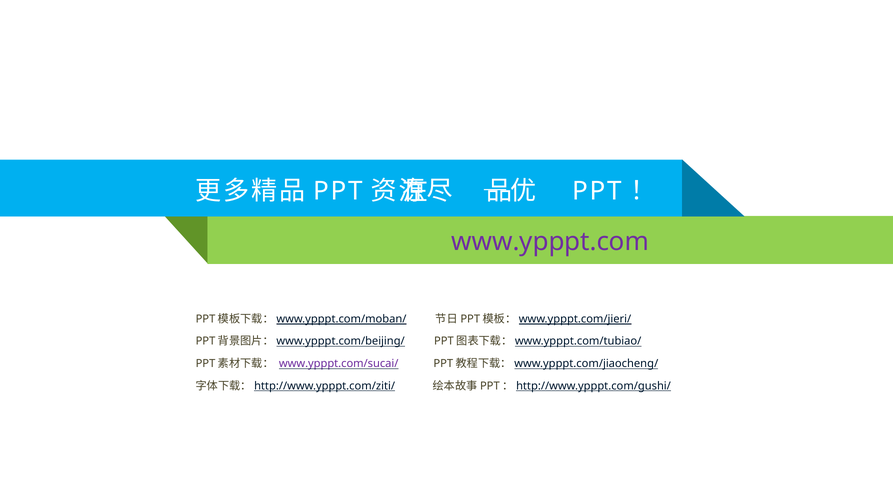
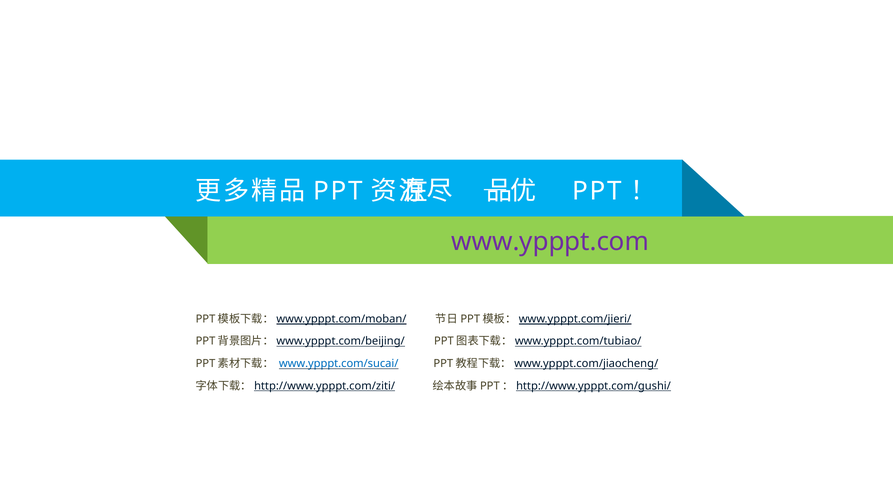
www.ypppt.com/sucai/ colour: purple -> blue (339, 364)
